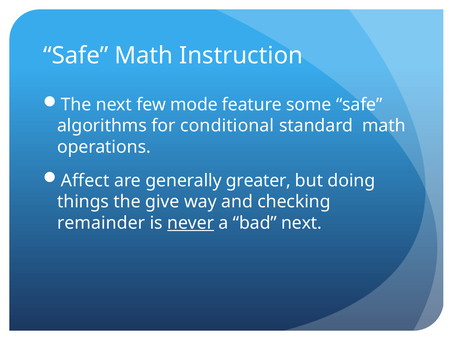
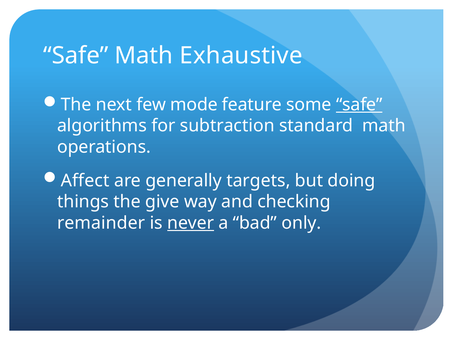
Instruction: Instruction -> Exhaustive (241, 56)
safe underline: none -> present (359, 105)
conditional: conditional -> subtraction (227, 126)
greater: greater -> targets (258, 181)
bad next: next -> only (301, 223)
